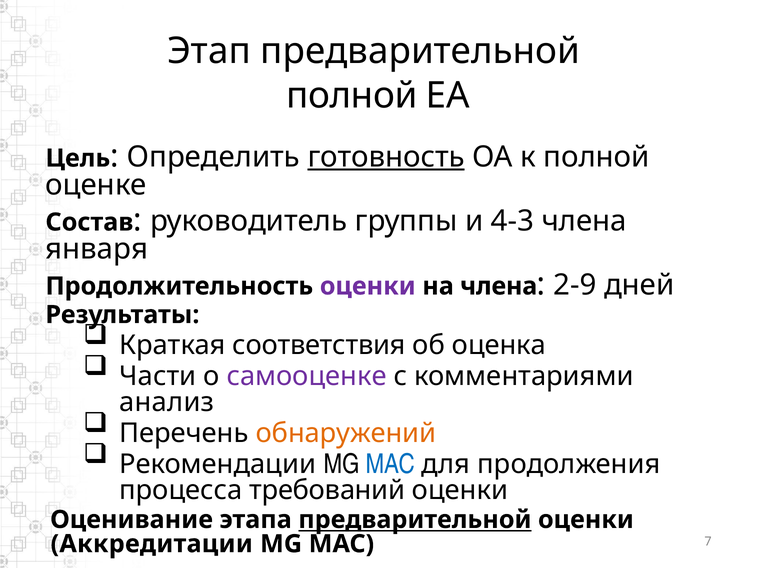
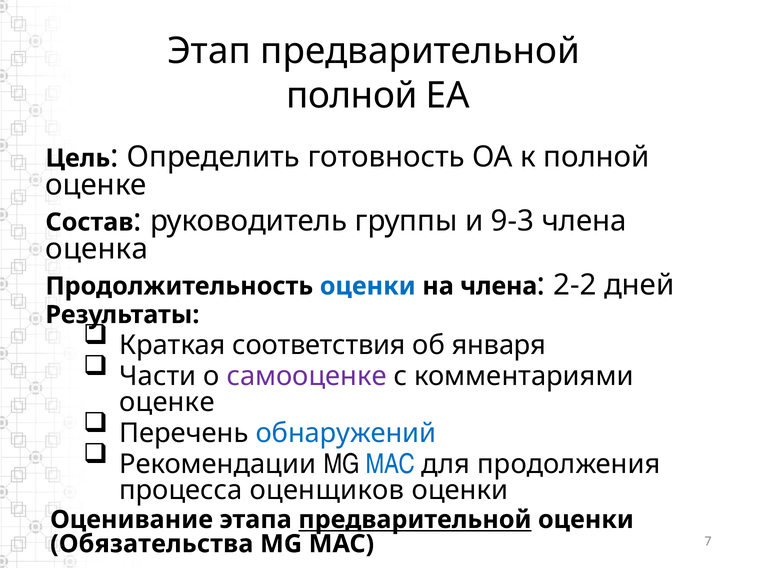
готовность underline: present -> none (386, 157)
4-3: 4-3 -> 9-3 (512, 221)
января: января -> оценка (97, 249)
оценки colour: purple -> blue (368, 286)
2-9: 2-9 -> 2-2 (575, 285)
оценка: оценка -> января (499, 345)
анализ: анализ -> оценке (167, 402)
обнаружений colour: orange -> blue (346, 433)
требований: требований -> оценщиков (327, 490)
Аккредитации: Аккредитации -> Обязательства (152, 544)
